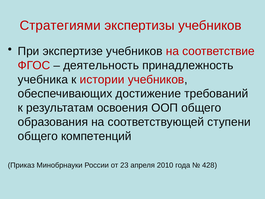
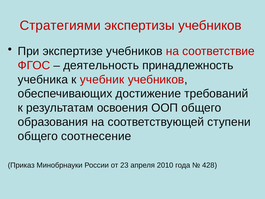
истории: истории -> учебник (102, 79)
компетенций: компетенций -> соотнесение (96, 136)
